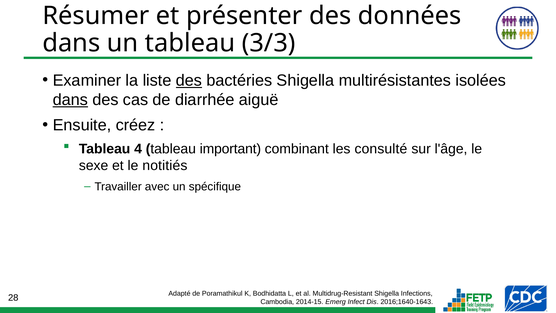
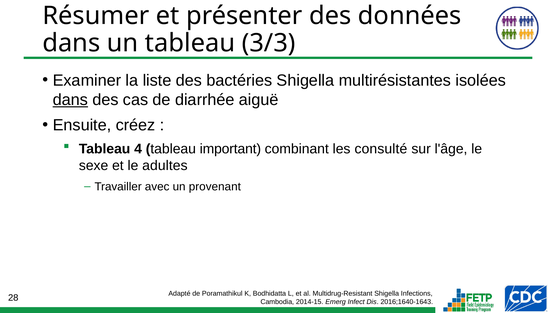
des underline: present -> none (189, 80)
notitiés: notitiés -> adultes (165, 166)
spécifique: spécifique -> provenant (215, 186)
